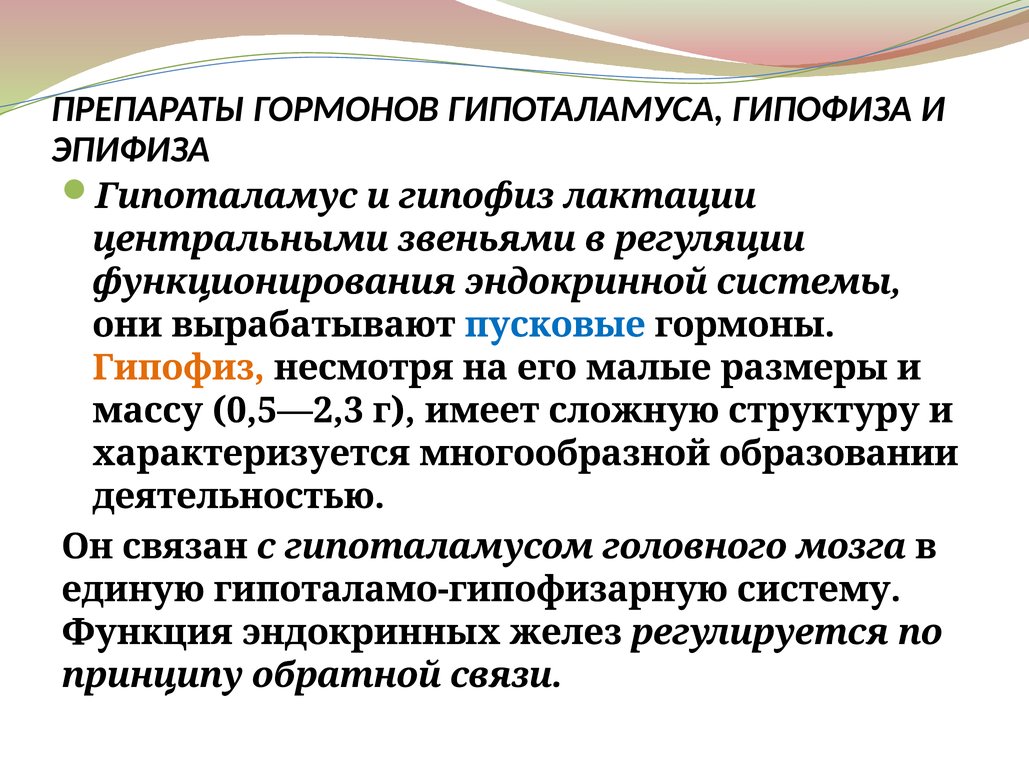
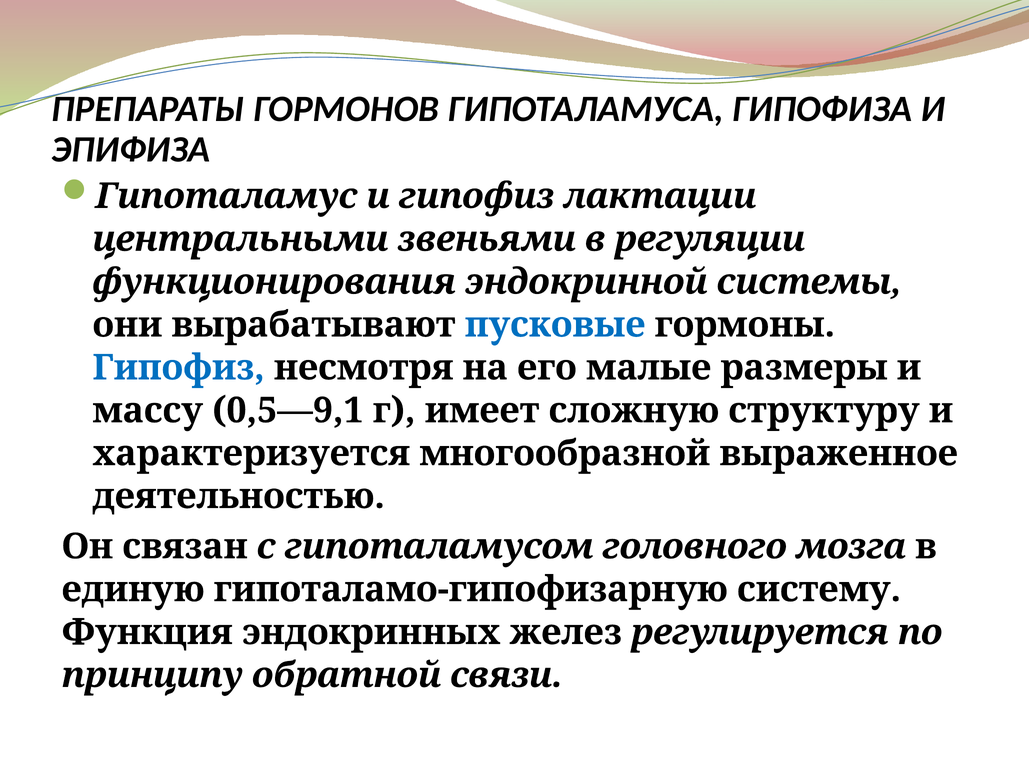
Гипофиз colour: orange -> blue (179, 368)
0,5—2,3: 0,5—2,3 -> 0,5—9,1 (288, 410)
образовании: образовании -> выраженное (839, 453)
